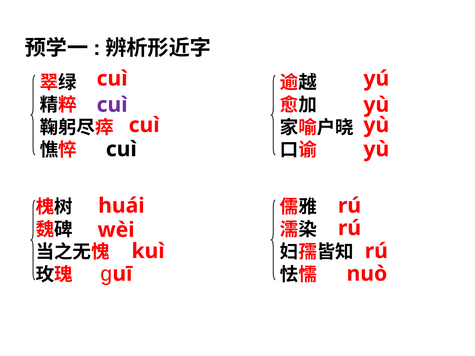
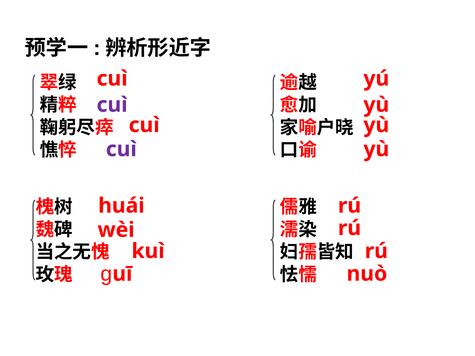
cuì colour: black -> purple (121, 149)
